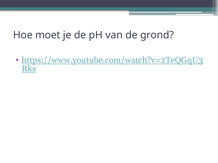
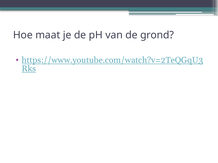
moet: moet -> maat (48, 35)
